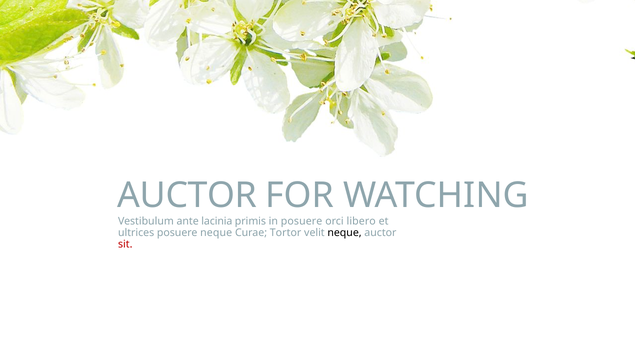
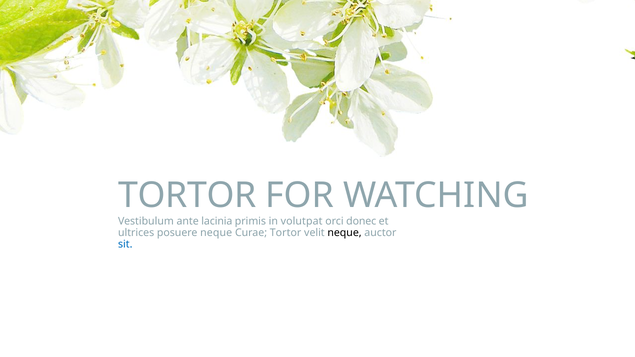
AUCTOR: AUCTOR -> TORTOR (187, 196)
in posuere: posuere -> volutpat (302, 222)
libero: libero -> donec (361, 222)
sit colour: red -> blue (125, 244)
